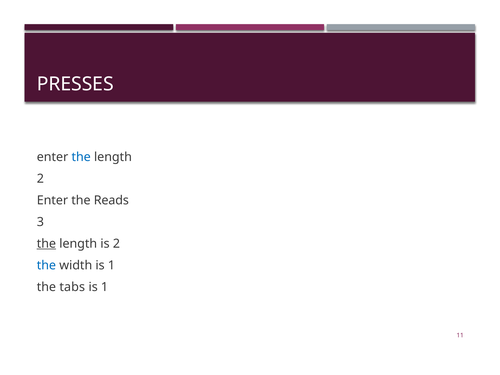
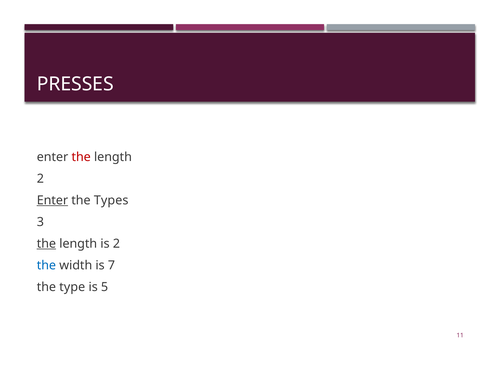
the colour: blue -> red (81, 157)
Enter underline: none -> present (52, 200)
Reads: Reads -> Types (111, 200)
width is 1: 1 -> 7 (111, 265)
tabs: tabs -> type (72, 287)
1: 1 -> 5 (105, 287)
